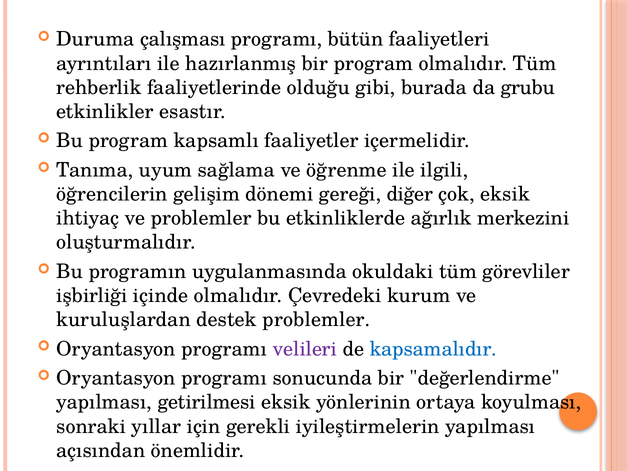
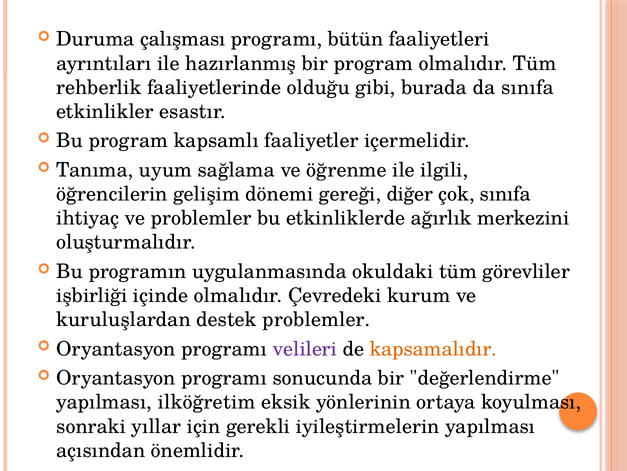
da grubu: grubu -> sınıfa (528, 87)
çok eksik: eksik -> sınıfa (505, 194)
kapsamalıdır colour: blue -> orange (433, 348)
getirilmesi: getirilmesi -> ilköğretim (206, 402)
